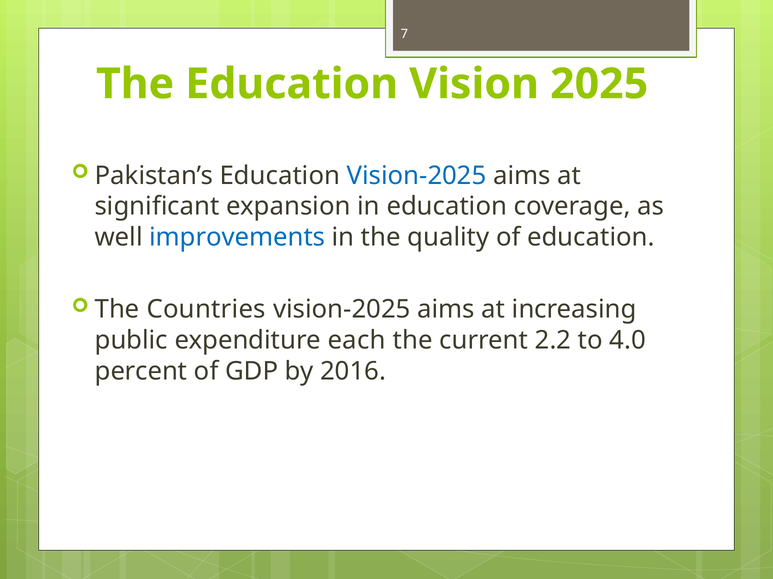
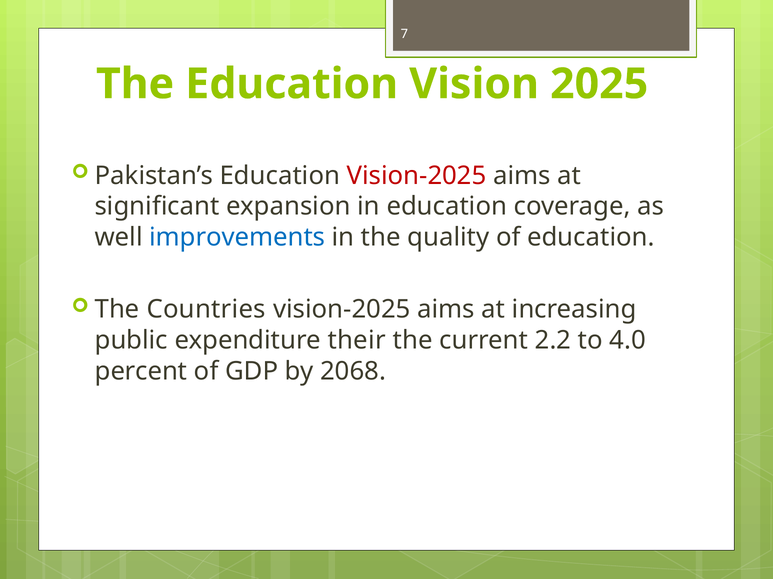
Vision-2025 colour: blue -> red (417, 176)
each: each -> their (357, 341)
2016: 2016 -> 2068 (353, 372)
